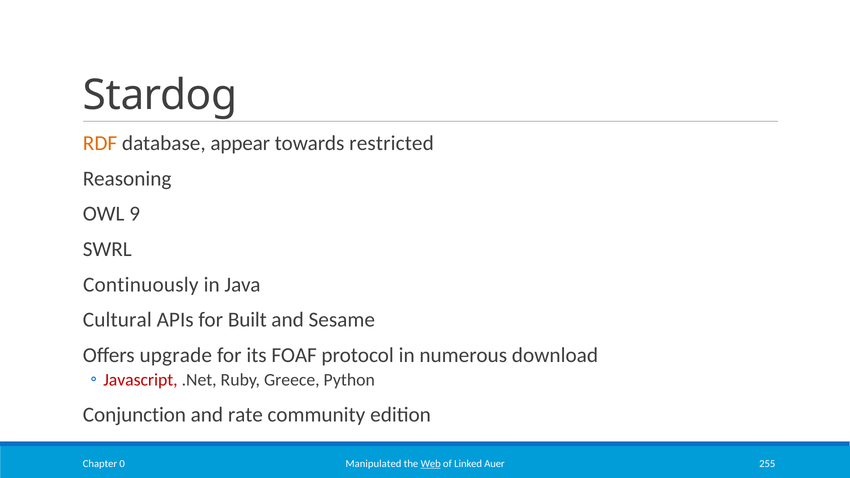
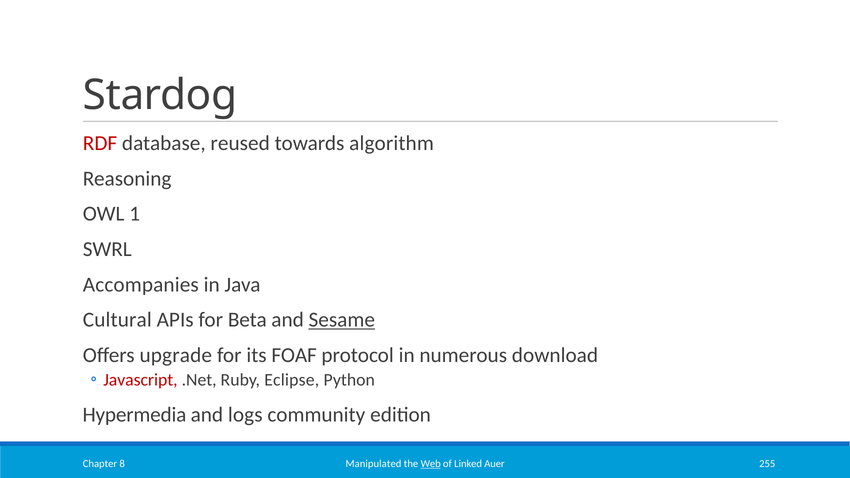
RDF colour: orange -> red (100, 143)
appear: appear -> reused (240, 143)
restricted: restricted -> algorithm (392, 143)
9: 9 -> 1 (135, 214)
Continuously: Continuously -> Accompanies (141, 285)
Built: Built -> Beta (247, 320)
Sesame underline: none -> present (342, 320)
Greece: Greece -> Eclipse (292, 380)
Conjunction: Conjunction -> Hypermedia (134, 415)
rate: rate -> logs (245, 415)
0: 0 -> 8 (122, 464)
